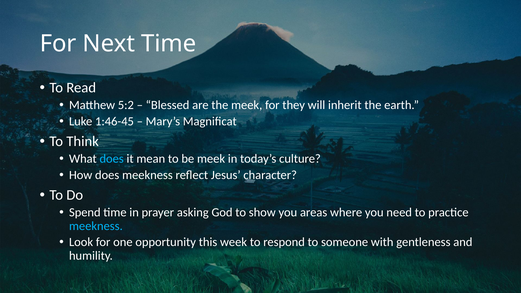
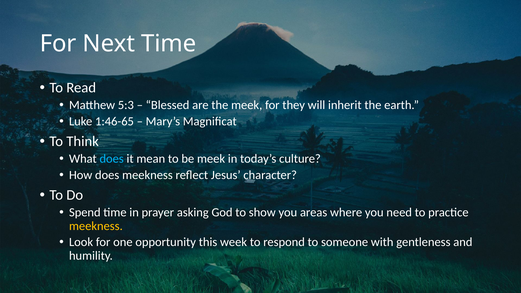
5:2: 5:2 -> 5:3 (126, 105)
1:46-45: 1:46-45 -> 1:46-65 (115, 121)
meekness colour: light blue -> yellow (96, 226)
